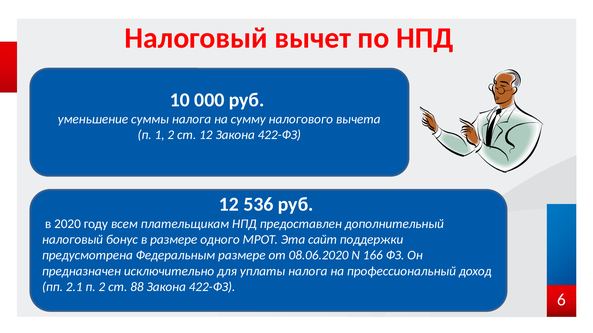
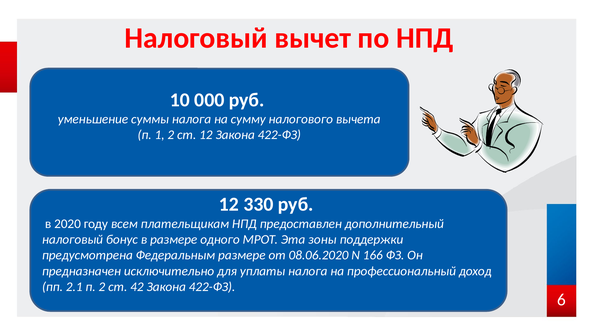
536: 536 -> 330 (258, 205)
сайт: сайт -> зоны (322, 240)
88: 88 -> 42 (137, 287)
